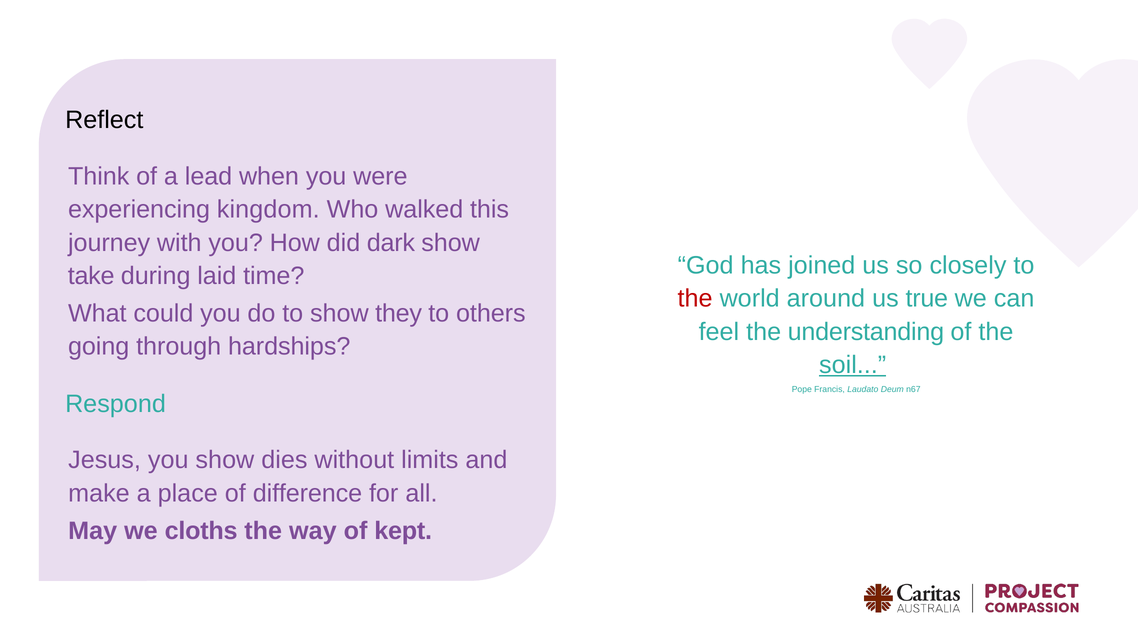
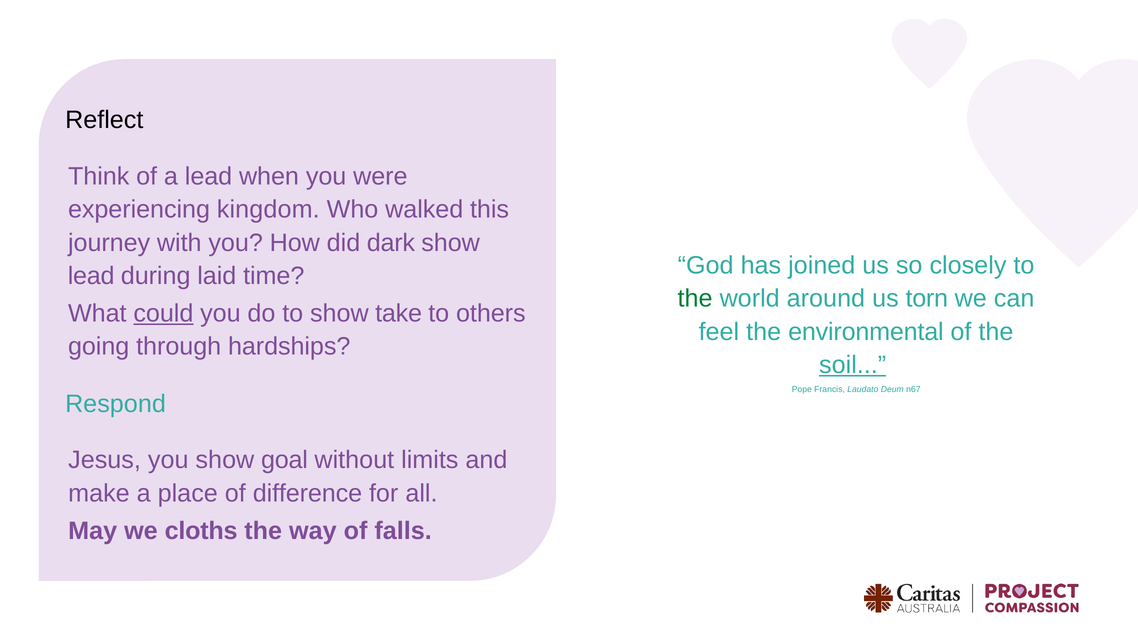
take: take -> lead (91, 276)
the colour: red -> green (695, 299)
true: true -> torn (927, 299)
could underline: none -> present (163, 314)
they: they -> take (399, 314)
understanding: understanding -> environmental (866, 332)
dies: dies -> goal (285, 460)
kept: kept -> falls (403, 531)
